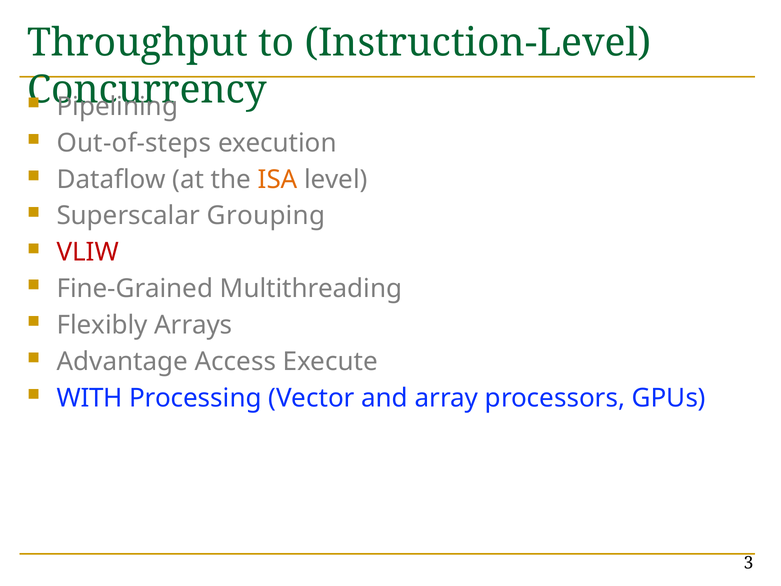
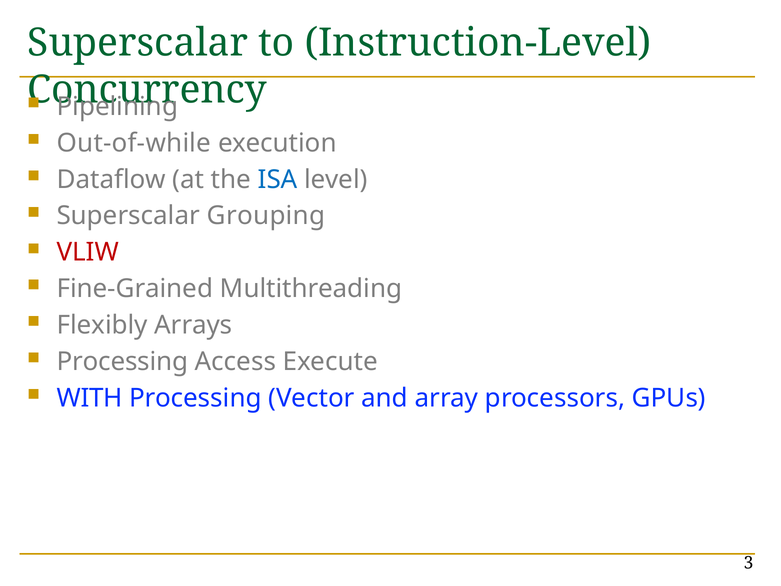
Throughput: Throughput -> Superscalar (138, 43)
Out-of-steps: Out-of-steps -> Out-of-while (134, 143)
ISA colour: orange -> blue (278, 179)
Advantage: Advantage -> Processing (122, 362)
